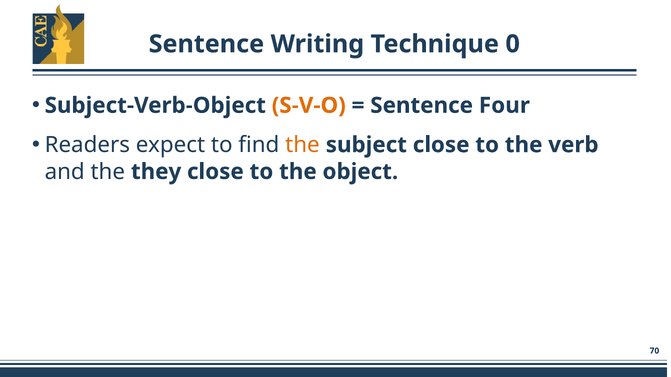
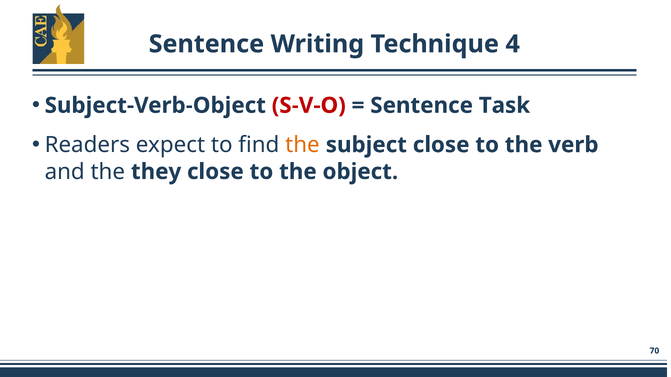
0: 0 -> 4 (513, 44)
S-V-O colour: orange -> red (309, 106)
Four: Four -> Task (504, 106)
